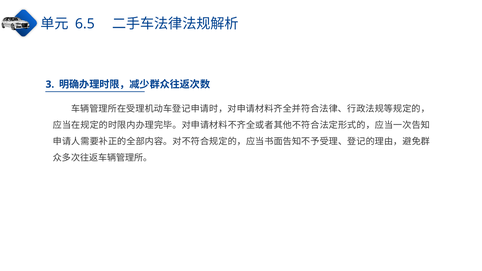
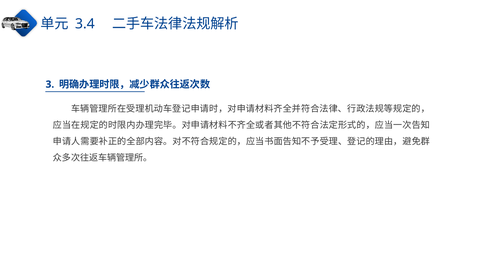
6.5: 6.5 -> 3.4 (85, 24)
